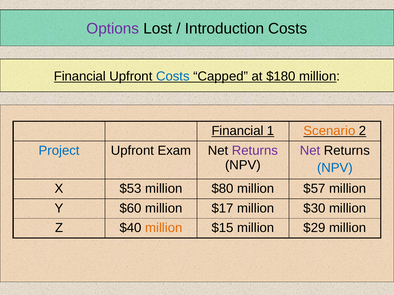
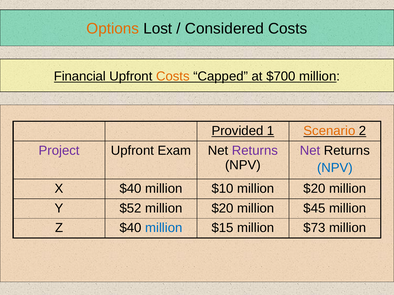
Options colour: purple -> orange (113, 29)
Introduction: Introduction -> Considered (224, 29)
Costs colour: blue -> orange (173, 76)
$180: $180 -> $700 (281, 76)
Financial: Financial -> Provided (237, 131)
Project colour: blue -> purple (59, 151)
X $53: $53 -> $40 (131, 189)
$80: $80 -> $10 (223, 189)
$57: $57 -> $20 (314, 189)
$60: $60 -> $52 (131, 209)
$17: $17 -> $20 (223, 209)
$30: $30 -> $45 (314, 209)
million colour: orange -> blue (164, 228)
$29: $29 -> $73 (314, 228)
